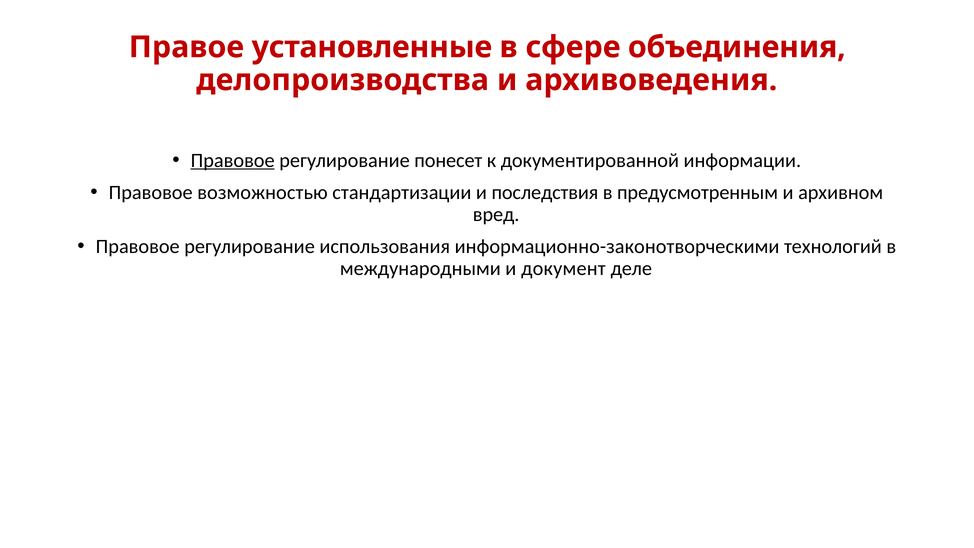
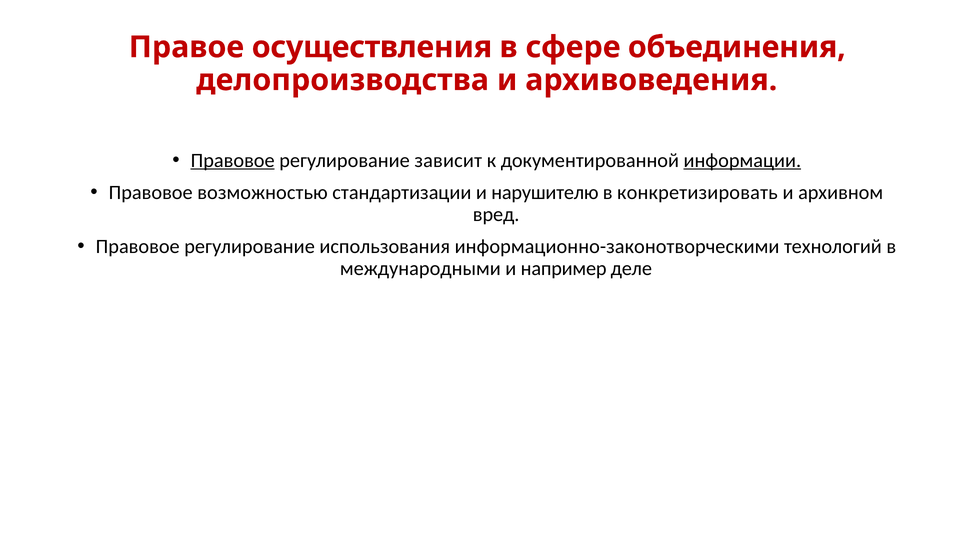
установленные: установленные -> осуществления (372, 47)
понесет: понесет -> зависит (448, 160)
информации underline: none -> present (742, 160)
последствия: последствия -> нарушителю (545, 192)
предусмотренным: предусмотренным -> конкретизировать (697, 192)
документ: документ -> например (564, 268)
